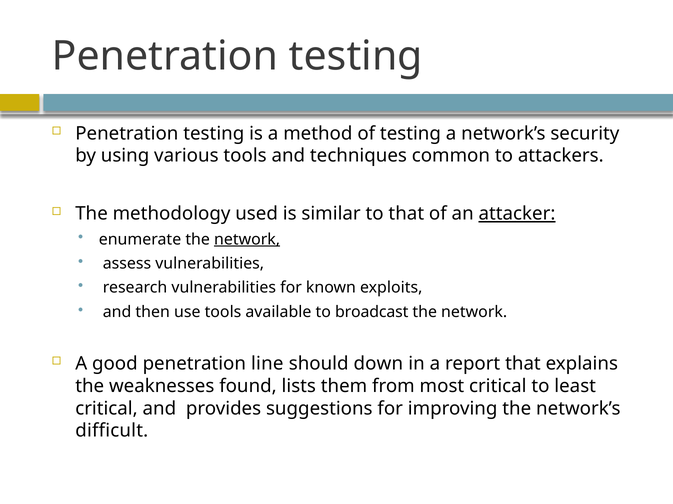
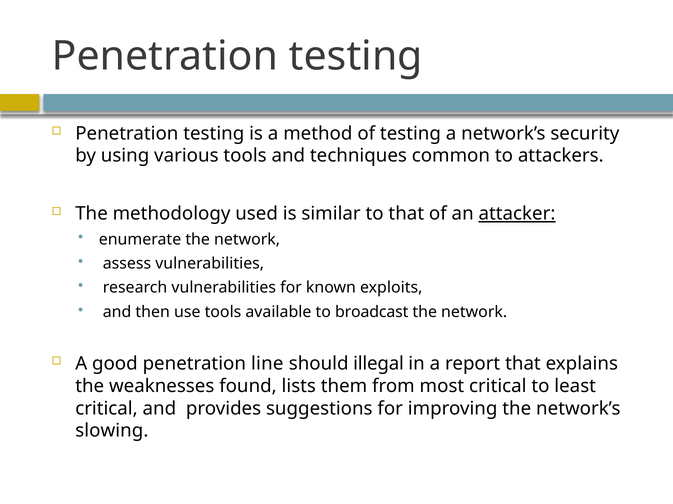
network underline: present -> none (247, 240)
down: down -> illegal (379, 364)
difficult: difficult -> slowing (112, 431)
